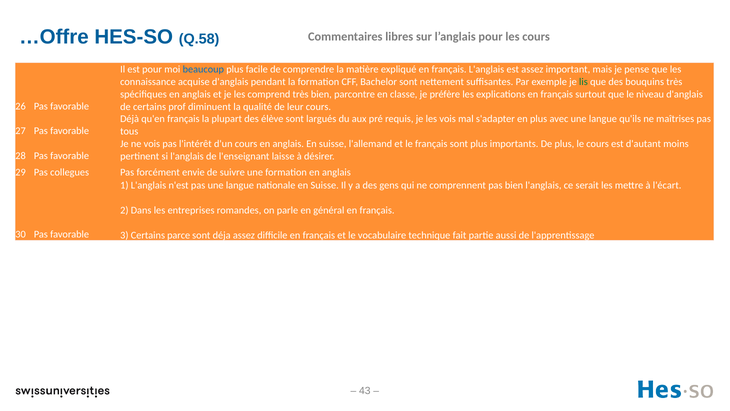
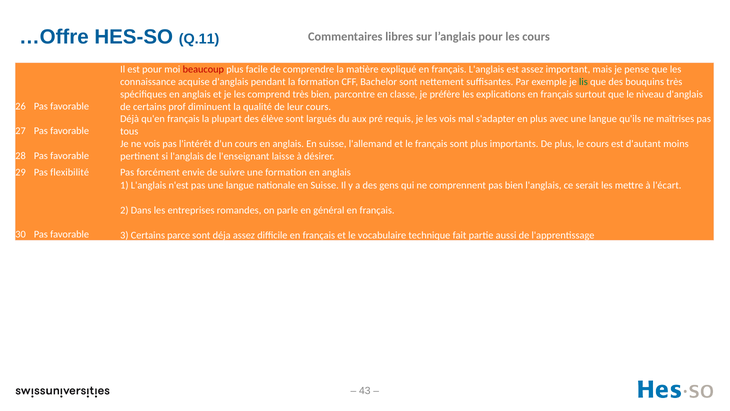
Q.58: Q.58 -> Q.11 (199, 39)
beaucoup colour: blue -> red (203, 69)
collegues: collegues -> flexibilité (70, 172)
